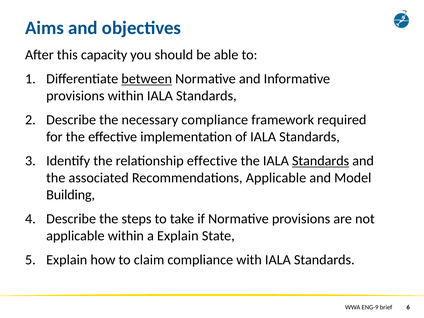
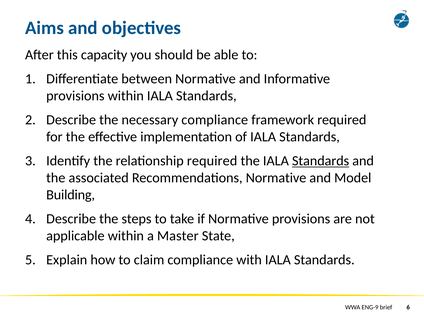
between underline: present -> none (147, 79)
relationship effective: effective -> required (212, 161)
Recommendations Applicable: Applicable -> Normative (276, 178)
a Explain: Explain -> Master (178, 236)
